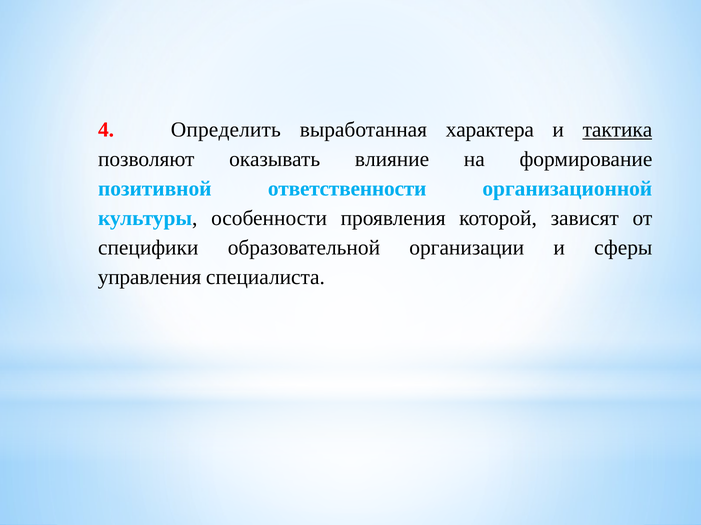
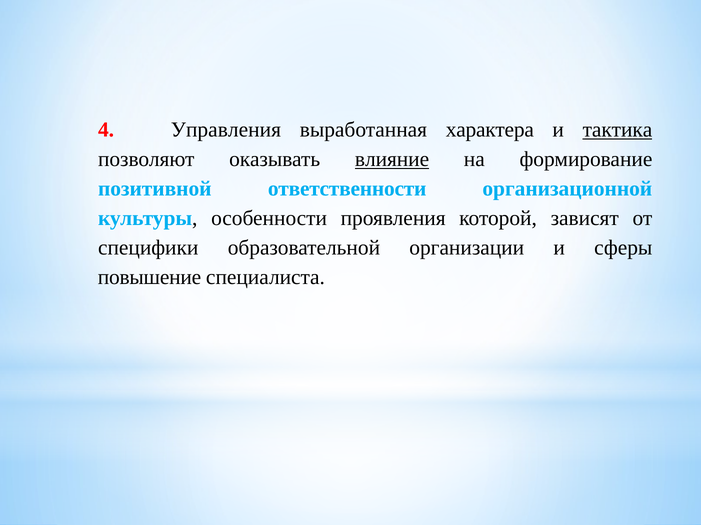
Определить: Определить -> Управления (226, 130)
влияние underline: none -> present (392, 159)
управления: управления -> повышение (149, 277)
